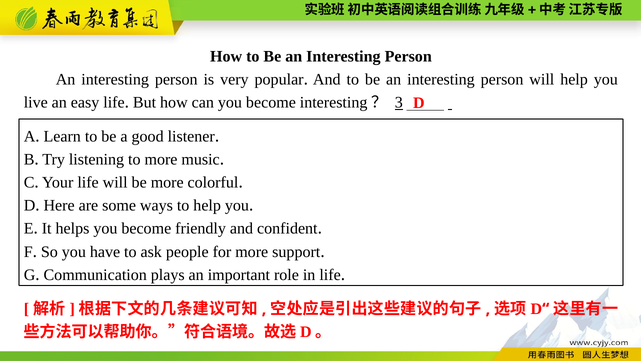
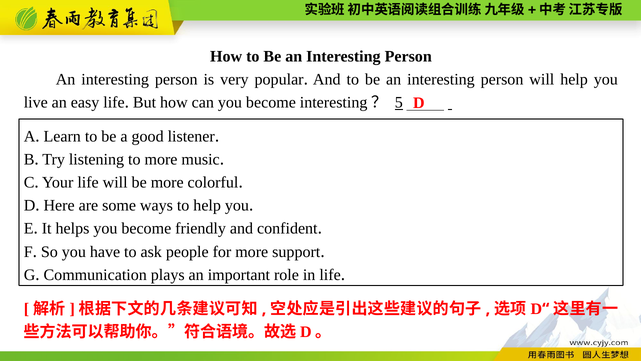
3: 3 -> 5 (399, 102)
